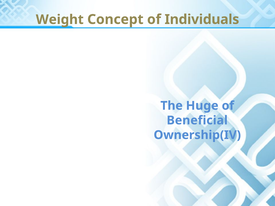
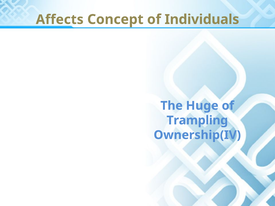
Weight: Weight -> Affects (60, 20)
Beneficial: Beneficial -> Trampling (197, 120)
